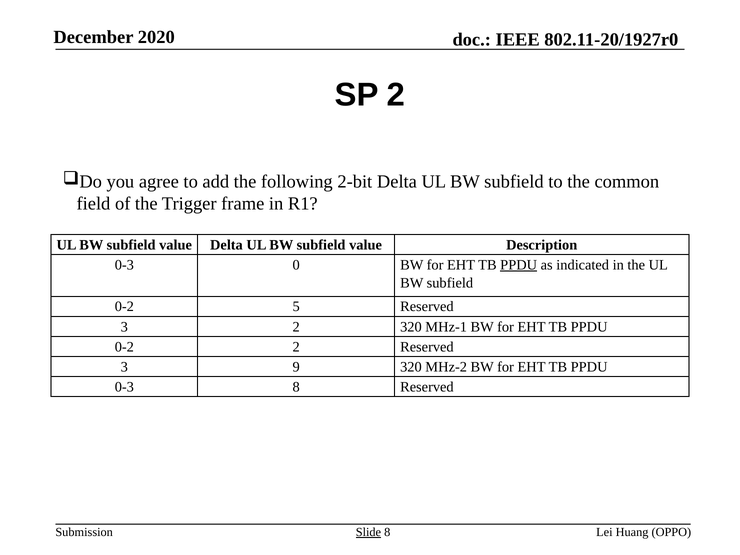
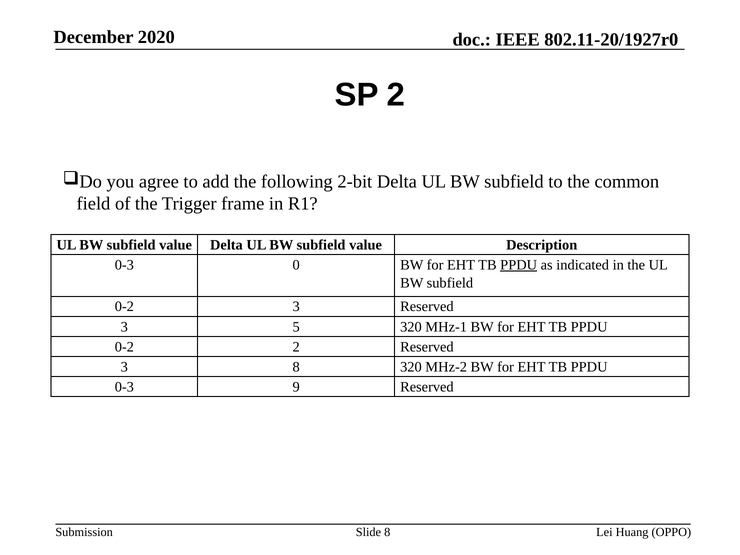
0-2 5: 5 -> 3 (296, 307)
3 2: 2 -> 5 (296, 327)
3 9: 9 -> 8 (296, 367)
0-3 8: 8 -> 9 (296, 387)
Slide underline: present -> none (368, 532)
